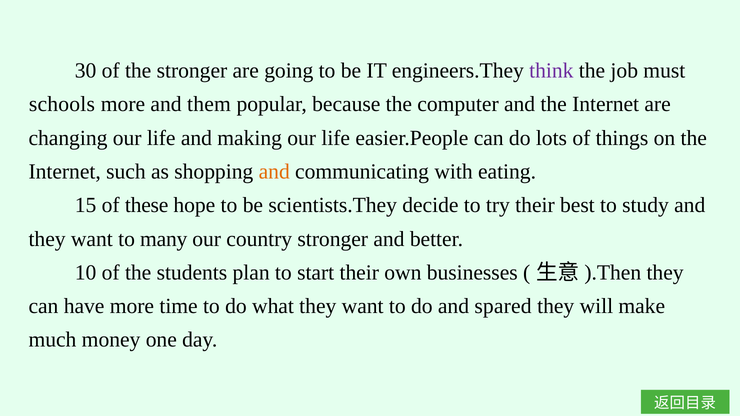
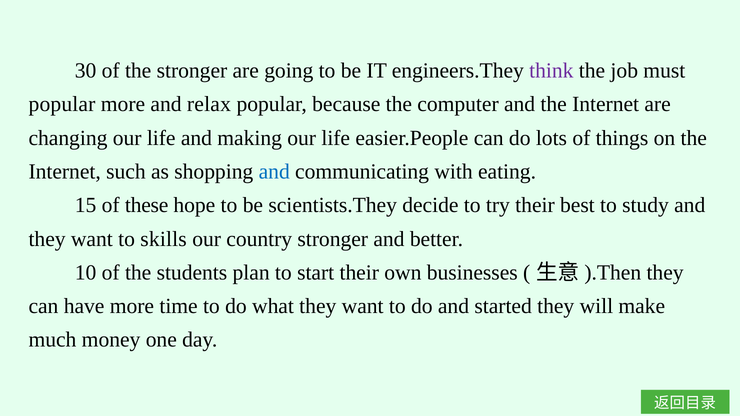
schools: schools -> popular (62, 104)
them: them -> relax (209, 104)
and colour: orange -> blue (274, 172)
many: many -> skills (164, 239)
spared: spared -> started (503, 306)
